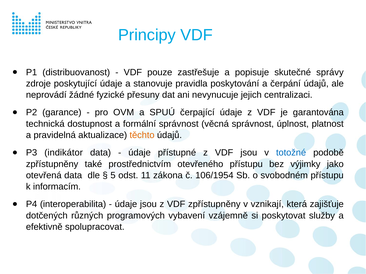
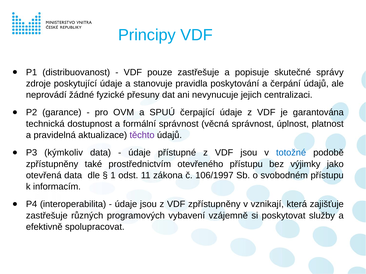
těchto colour: orange -> purple (142, 135)
indikátor: indikátor -> kýmkoliv (64, 153)
5: 5 -> 1 (113, 176)
106/1954: 106/1954 -> 106/1997 (214, 176)
dotčených: dotčených -> zastřešuje (47, 216)
